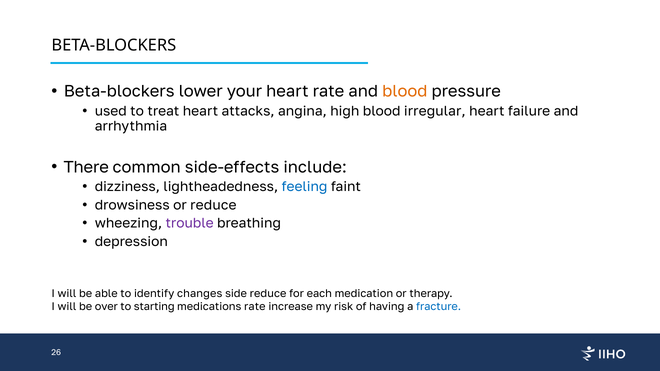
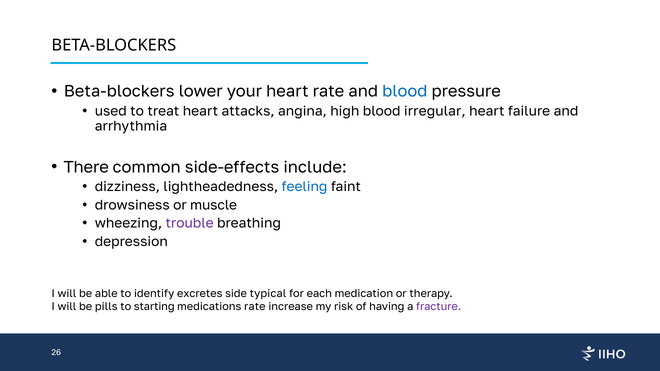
blood colour: orange -> blue (405, 92)
or reduce: reduce -> muscle (214, 205)
changes: changes -> excretes (200, 294)
side reduce: reduce -> typical (268, 294)
over: over -> pills (106, 307)
fracture colour: blue -> purple (439, 307)
